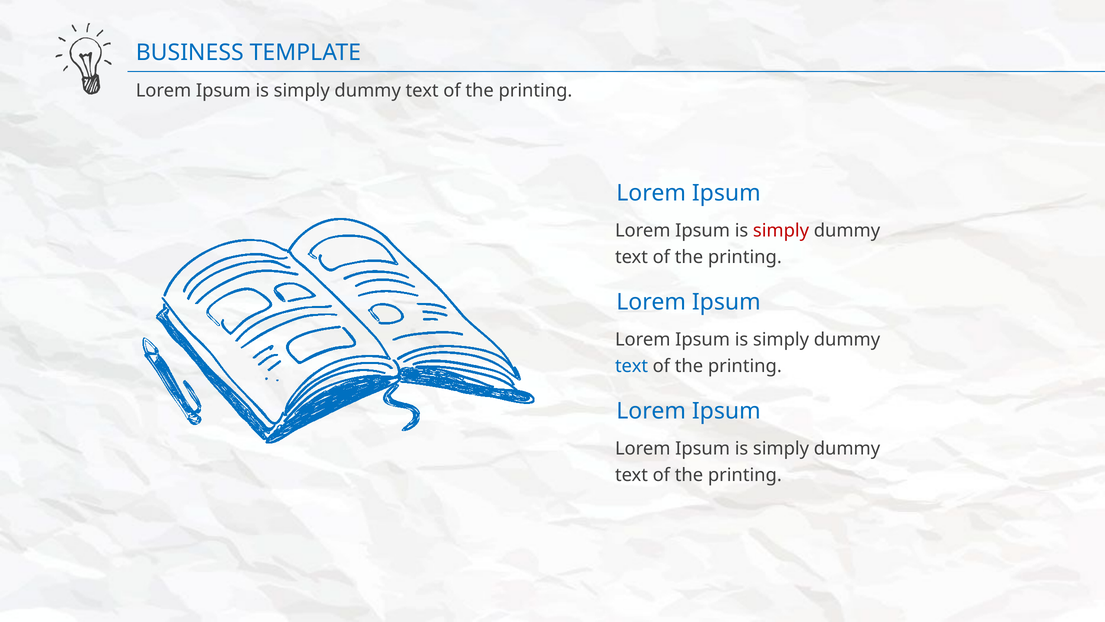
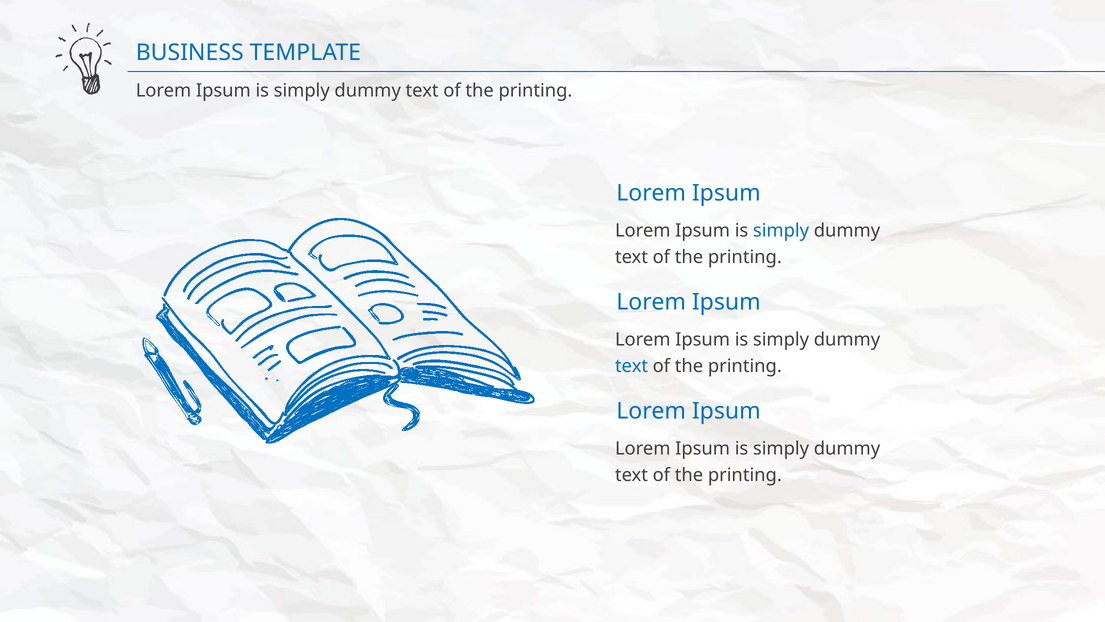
simply colour: red -> blue (781, 231)
